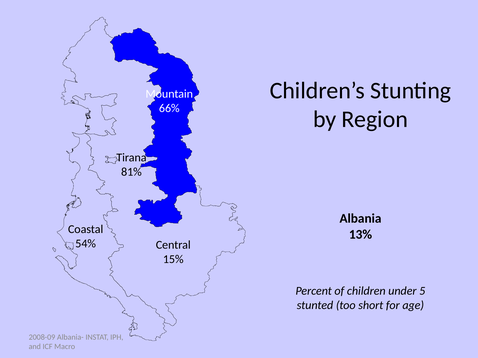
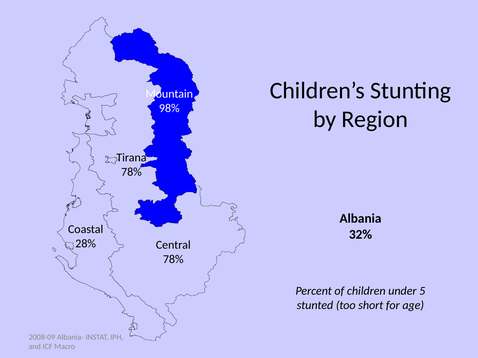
66%: 66% -> 98% (169, 108)
81%: 81% -> 78% (131, 172)
13%: 13% -> 32% (360, 235)
54%: 54% -> 28% (86, 244)
15%: 15% -> 78% (173, 260)
